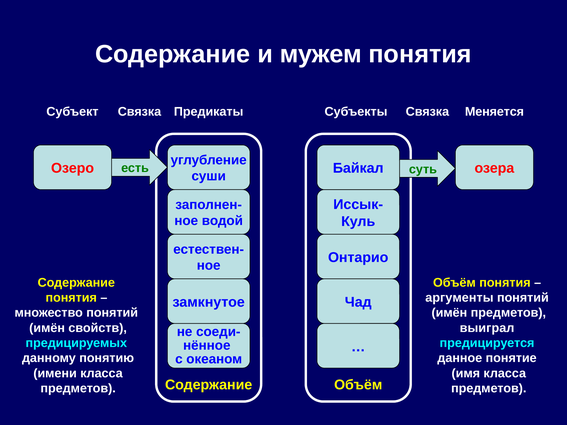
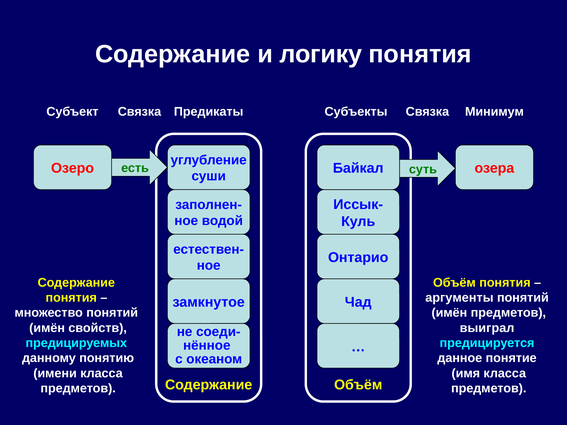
мужем: мужем -> логику (321, 54)
Меняется: Меняется -> Минимум (494, 112)
